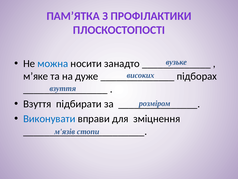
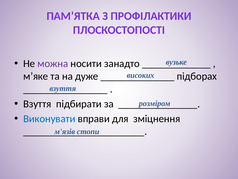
можна colour: blue -> purple (53, 63)
